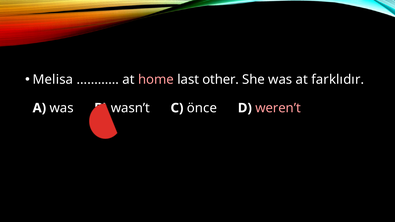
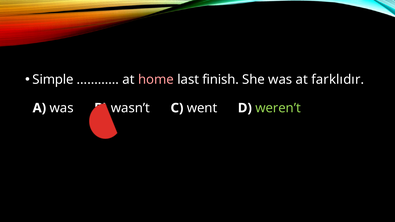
Melisa: Melisa -> Simple (53, 80)
other: other -> finish (221, 80)
önce: önce -> went (202, 108)
weren’t colour: pink -> light green (278, 108)
